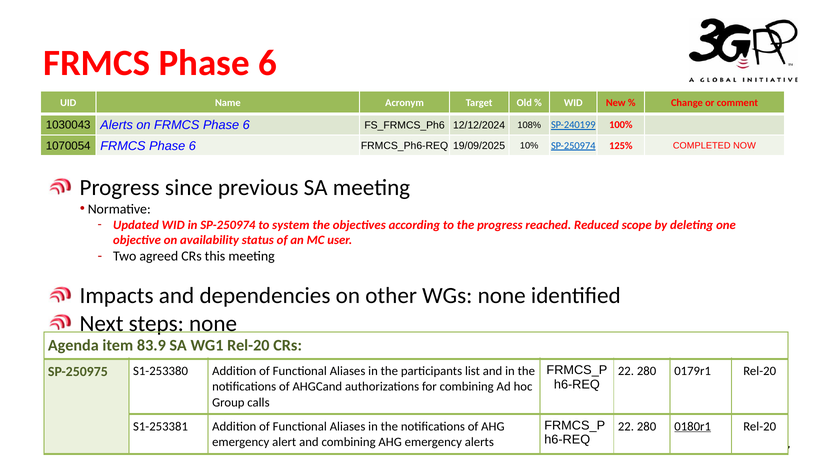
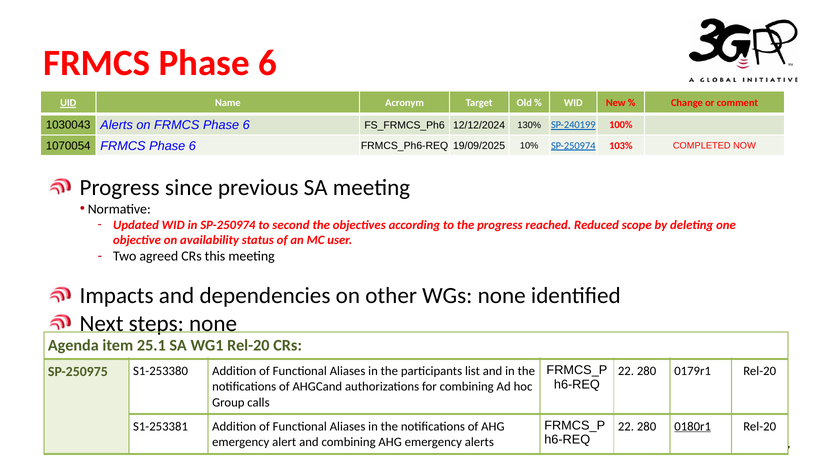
UID underline: none -> present (68, 103)
108%: 108% -> 130% (529, 125)
125%: 125% -> 103% (621, 146)
system: system -> second (291, 225)
83.9: 83.9 -> 25.1 (151, 346)
